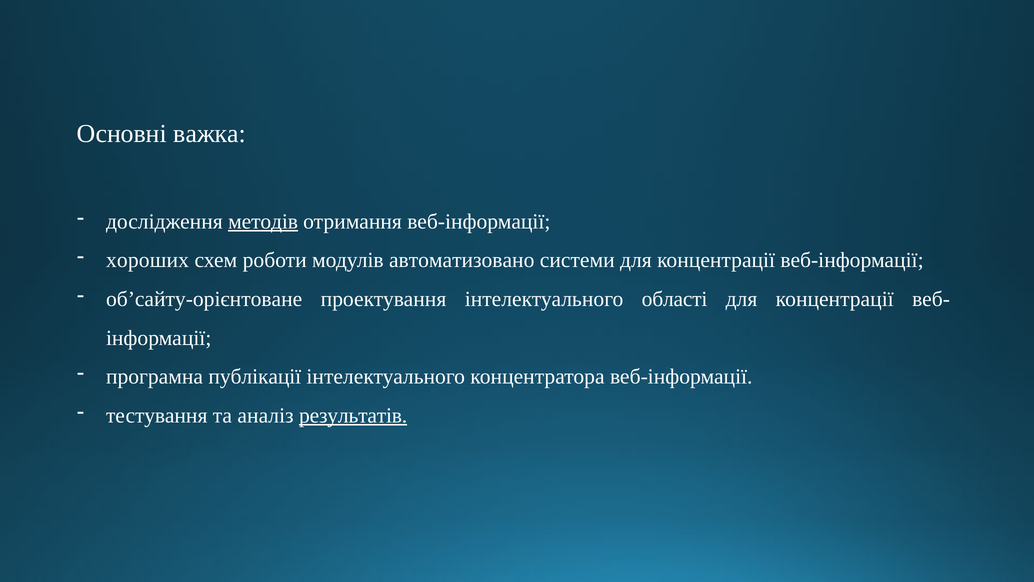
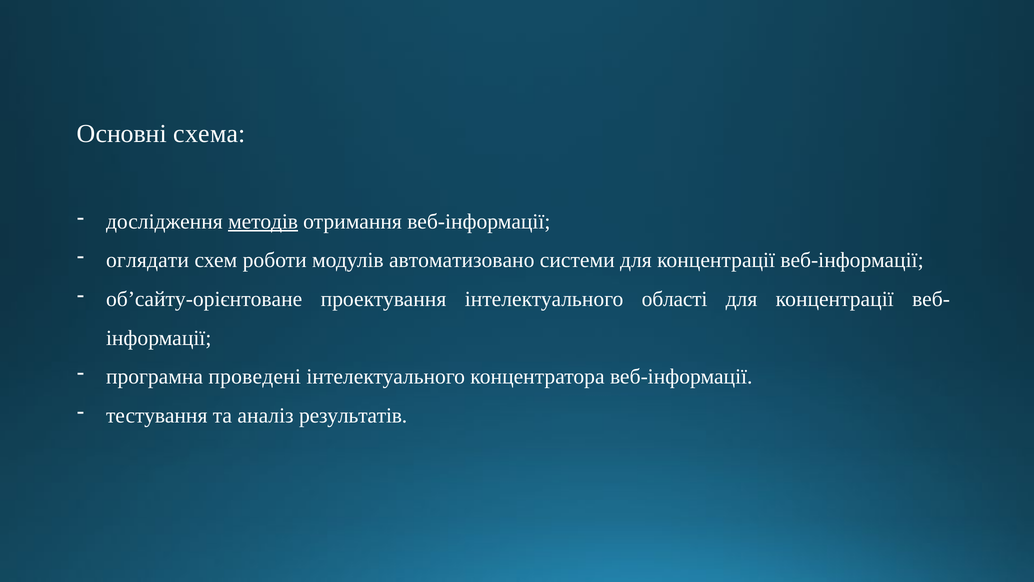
важка: важка -> схема (210, 134)
хороших: хороших -> оглядати (148, 260)
публікації: публікації -> проведені (255, 377)
результатів underline: present -> none (353, 415)
